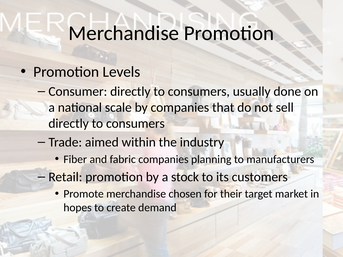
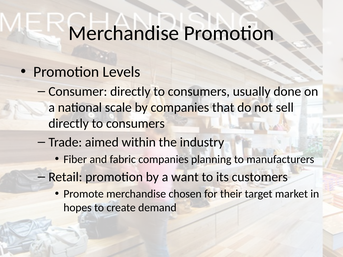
stock: stock -> want (185, 177)
